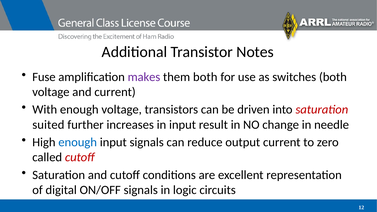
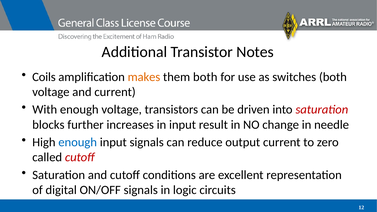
Fuse: Fuse -> Coils (44, 77)
makes colour: purple -> orange (144, 77)
suited: suited -> blocks (48, 125)
